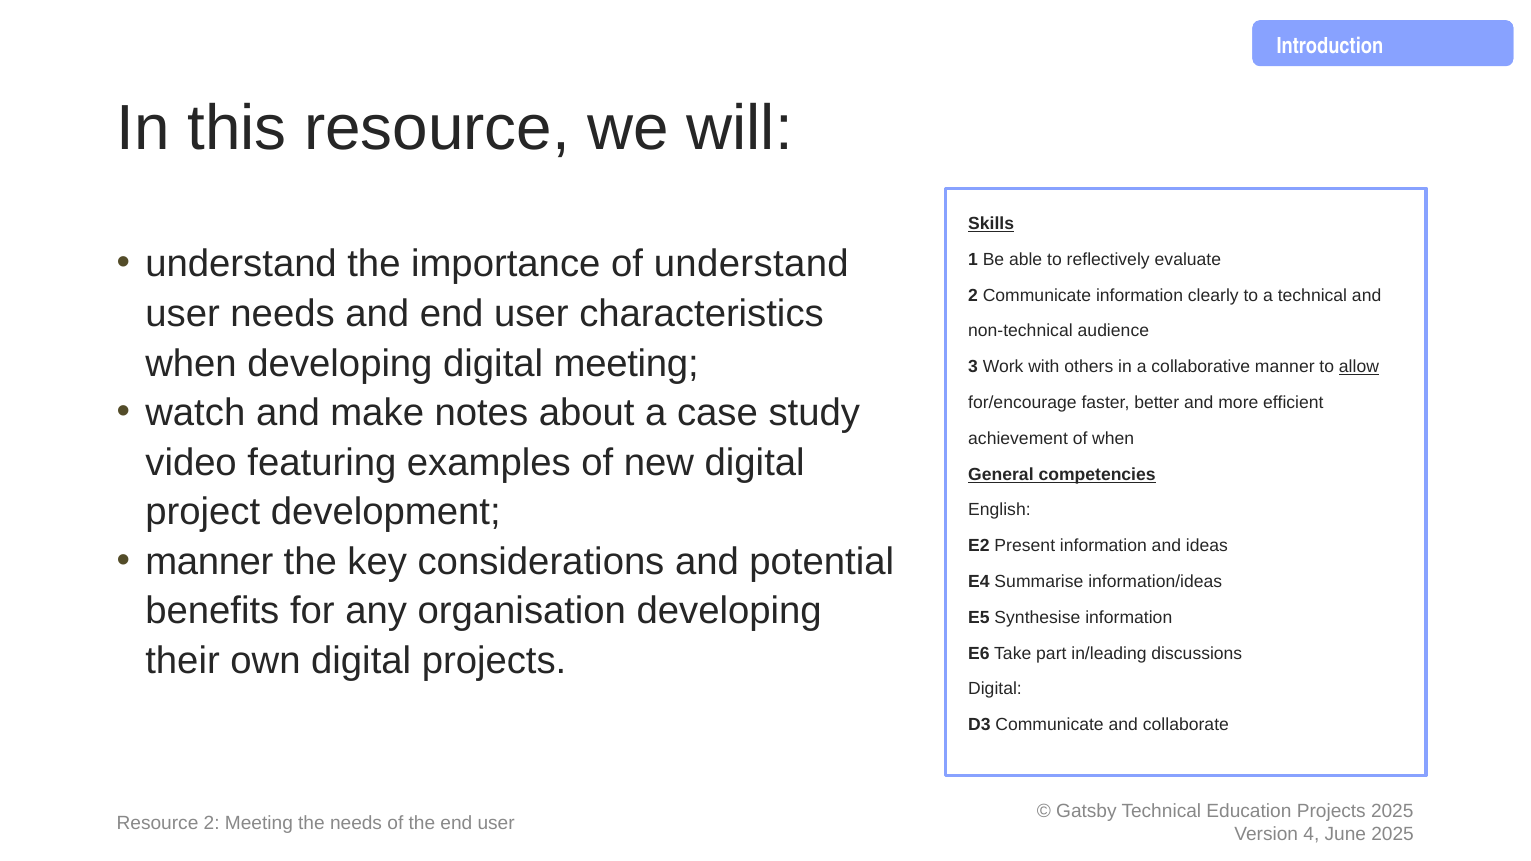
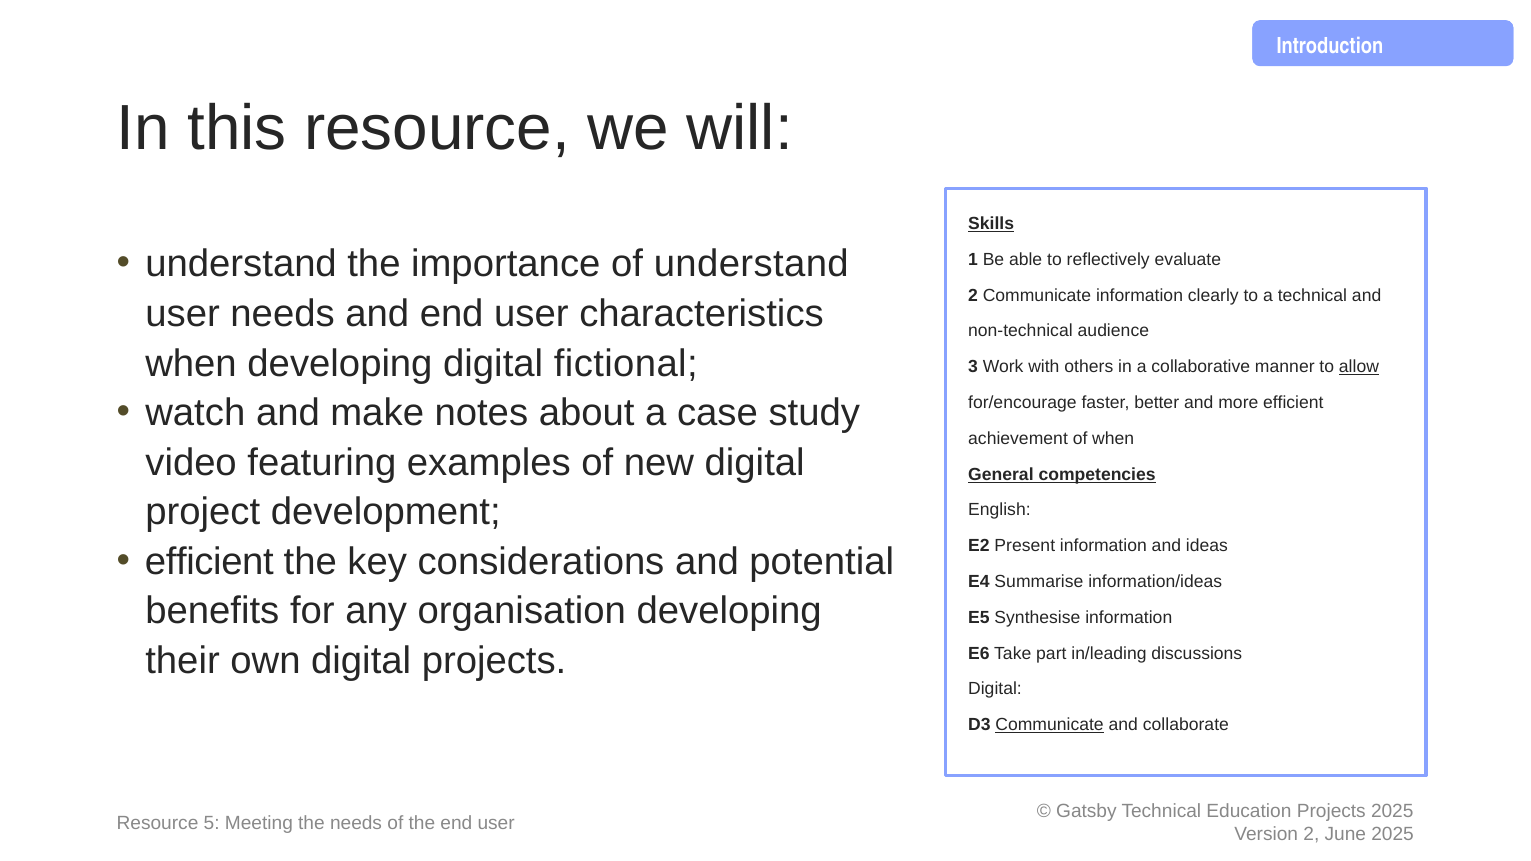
digital meeting: meeting -> fictional (626, 363)
manner: manner -> efficient (209, 562)
Communicate underline: none -> present (1050, 725)
Resource 2: 2 -> 5 (212, 823)
4: 4 -> 2 (1311, 834)
